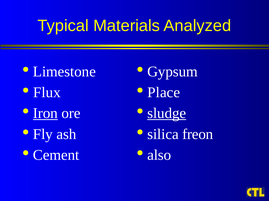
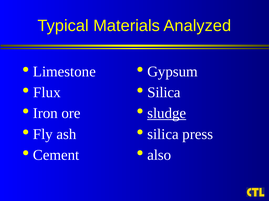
Place: Place -> Silica (164, 93)
Iron underline: present -> none (45, 114)
freon: freon -> press (198, 135)
